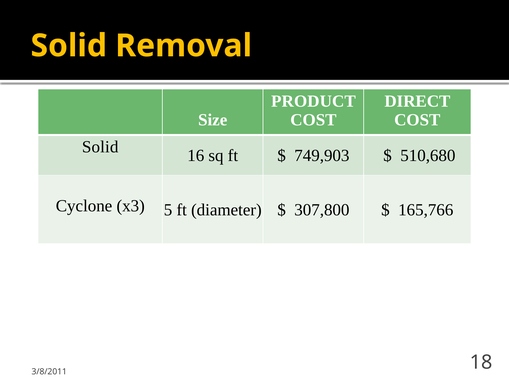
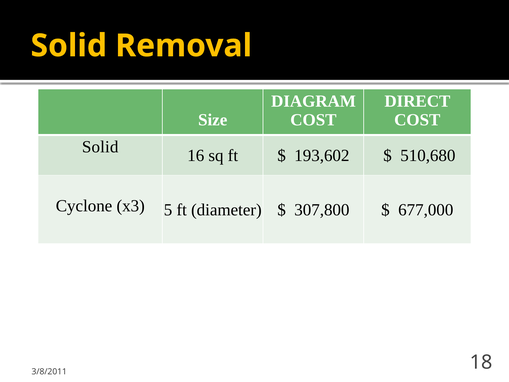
PRODUCT: PRODUCT -> DIAGRAM (314, 101)
749,903: 749,903 -> 193,602 (322, 155)
165,766: 165,766 -> 677,000 (426, 210)
